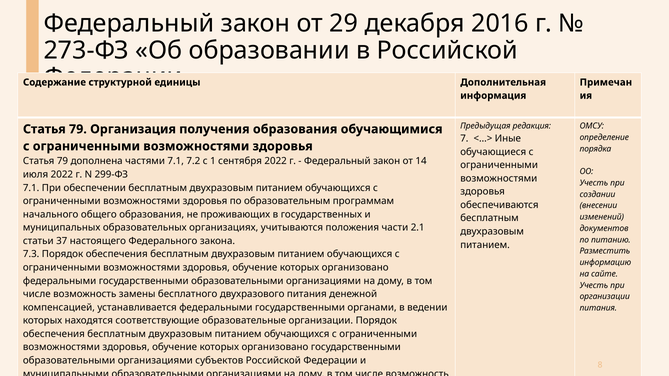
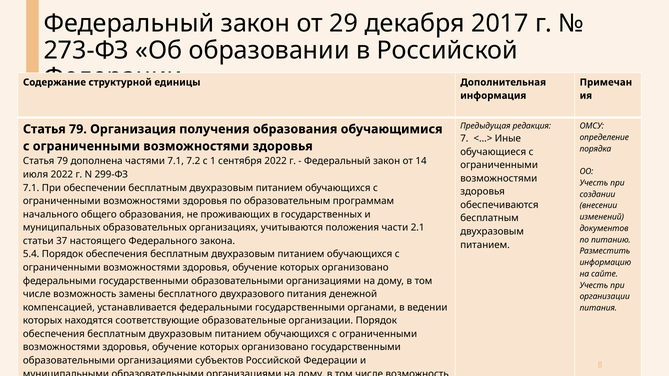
2016: 2016 -> 2017 (500, 24)
7.3: 7.3 -> 5.4 (31, 254)
